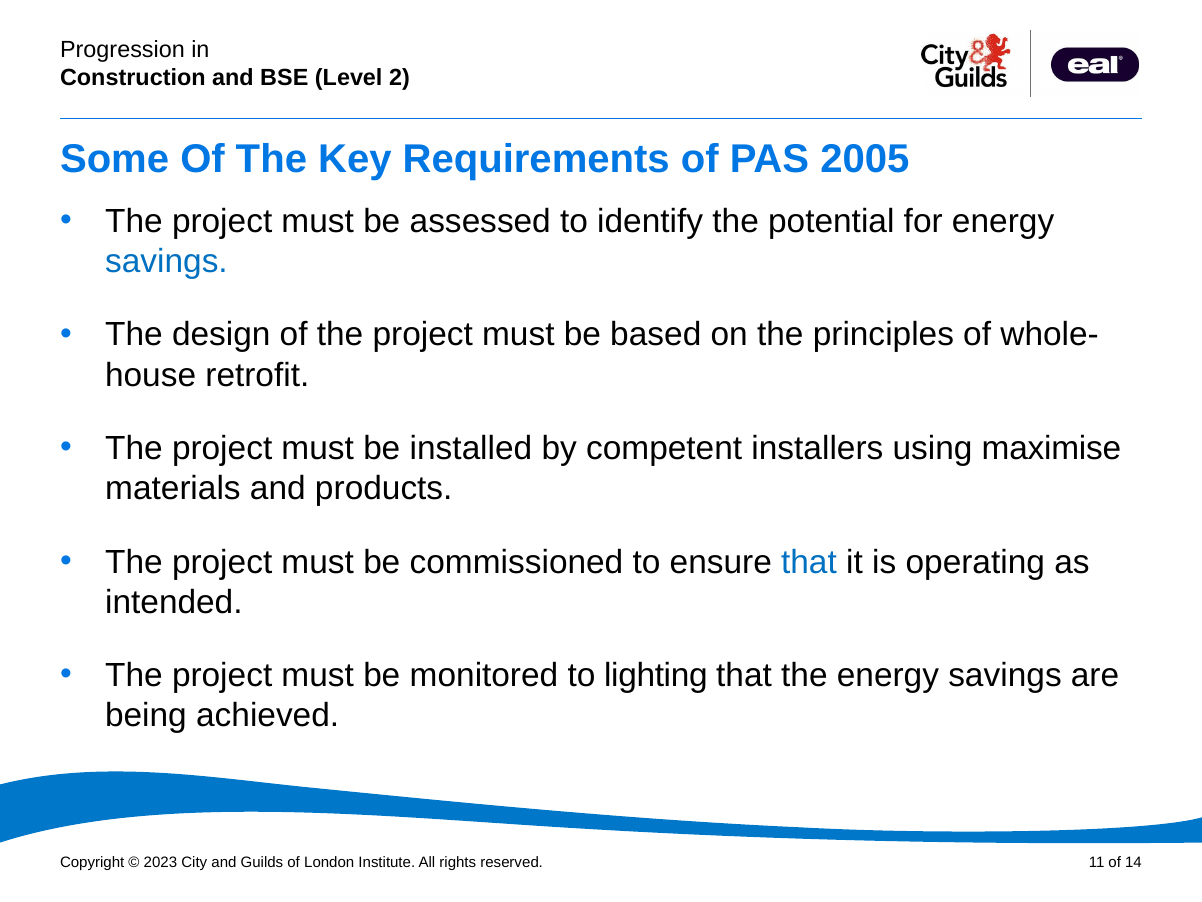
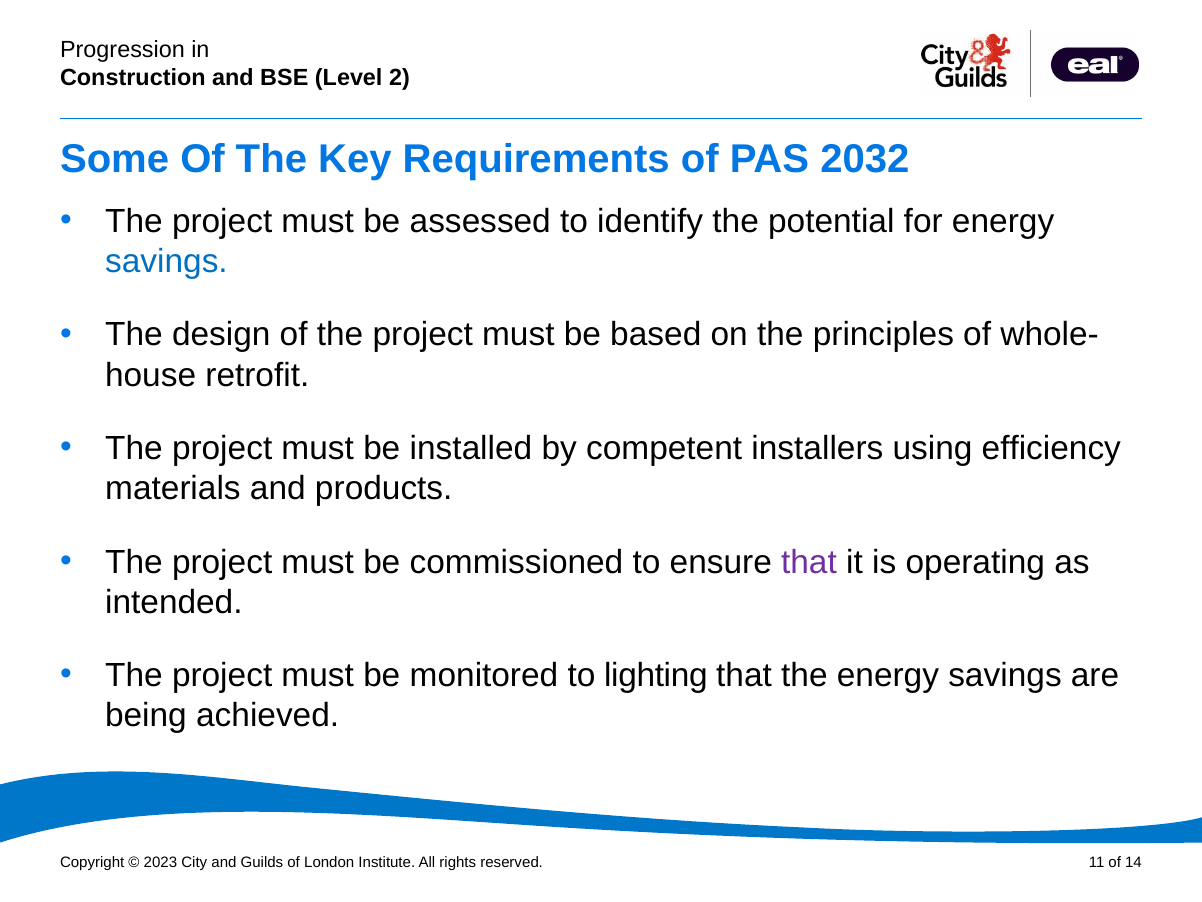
2005: 2005 -> 2032 (865, 159)
maximise: maximise -> efficiency (1051, 448)
that colour: blue -> purple (809, 562)
